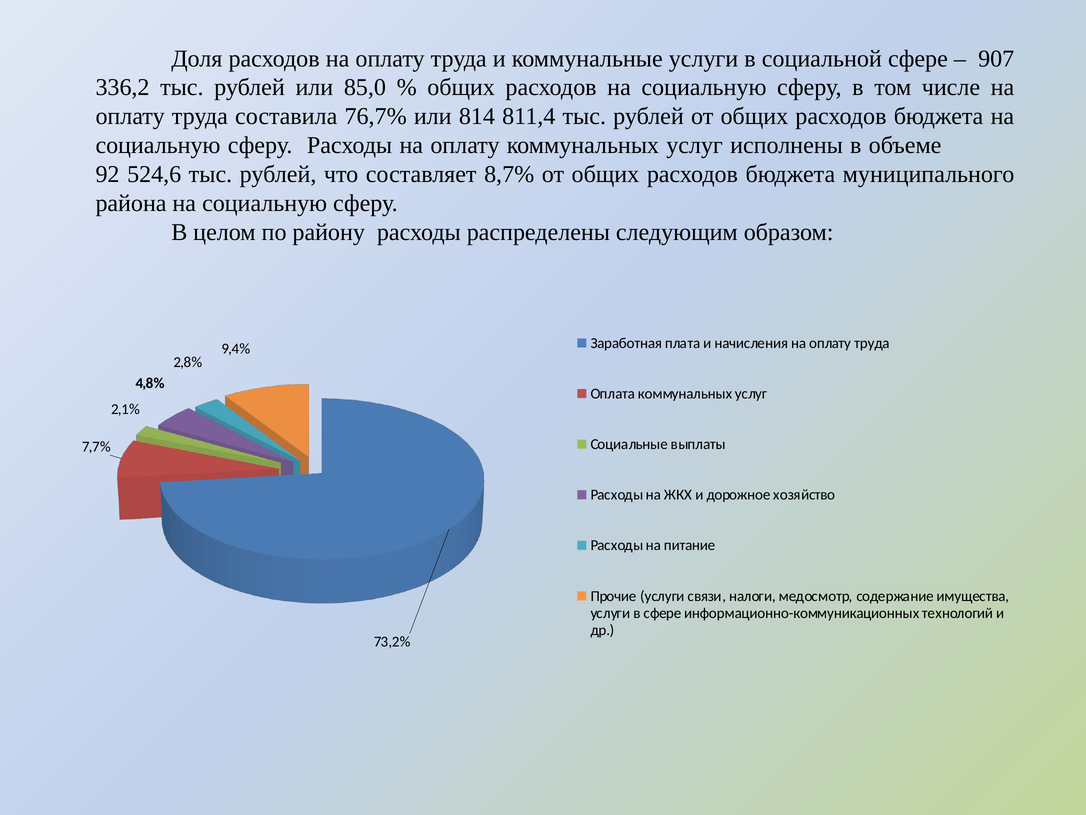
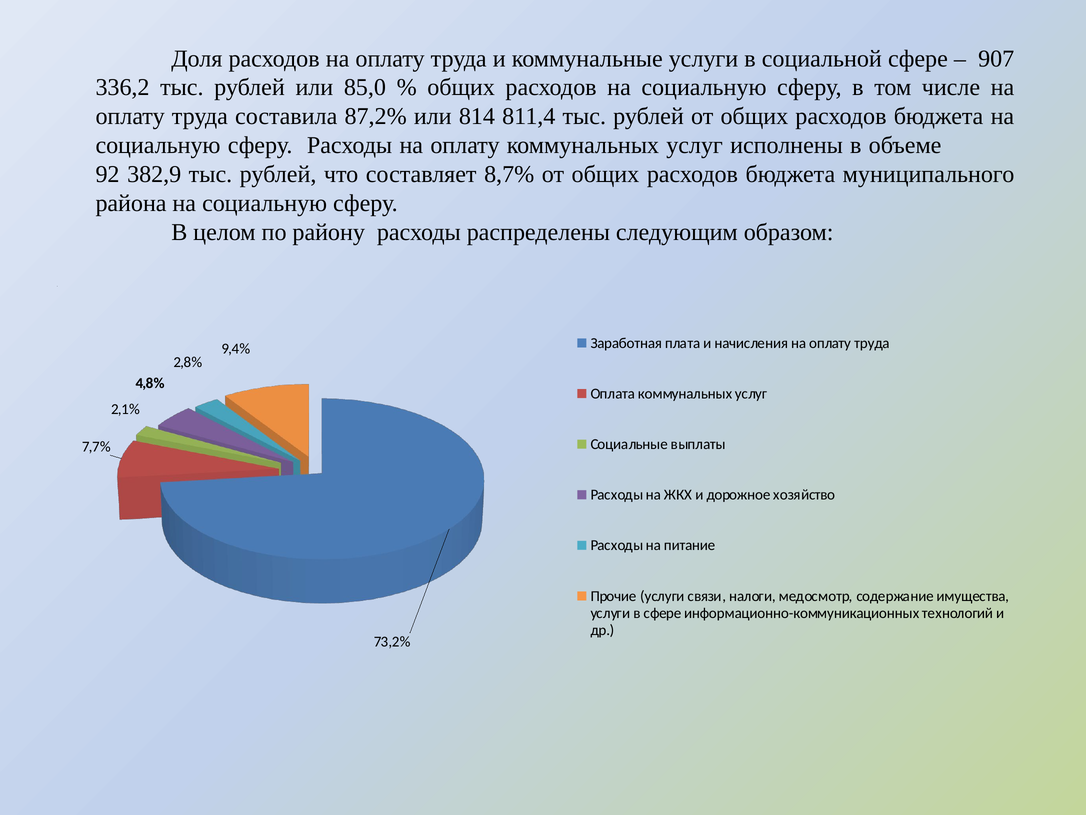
76,7%: 76,7% -> 87,2% (376, 116)
524,6: 524,6 -> 382,9 (154, 174)
